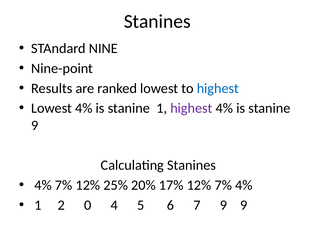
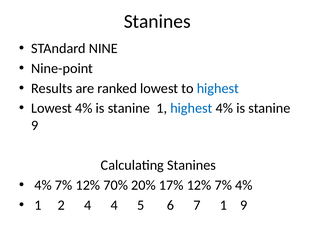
highest colour: purple -> blue (191, 108)
25%: 25% -> 70% (116, 185)
2 0: 0 -> 4 (88, 205)
7 9: 9 -> 1 (224, 205)
